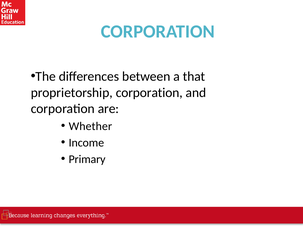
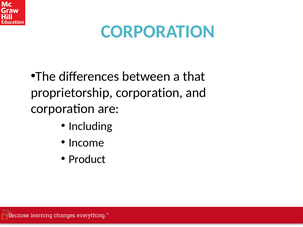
Whether: Whether -> Including (90, 126)
Primary: Primary -> Product (87, 159)
